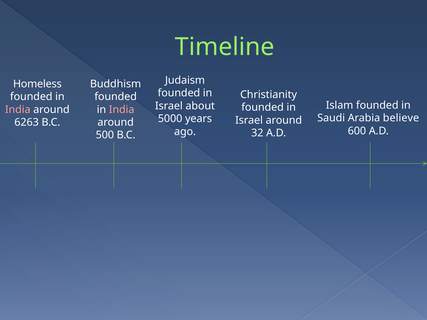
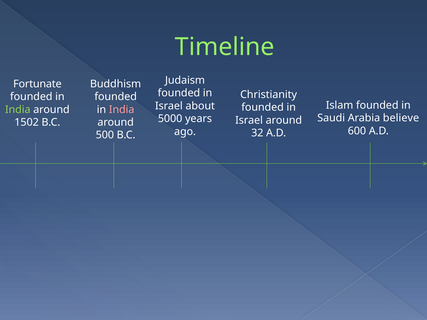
Homeless: Homeless -> Fortunate (37, 84)
India colour: pink -> light green (18, 110)
6263: 6263 -> 1502 (27, 122)
